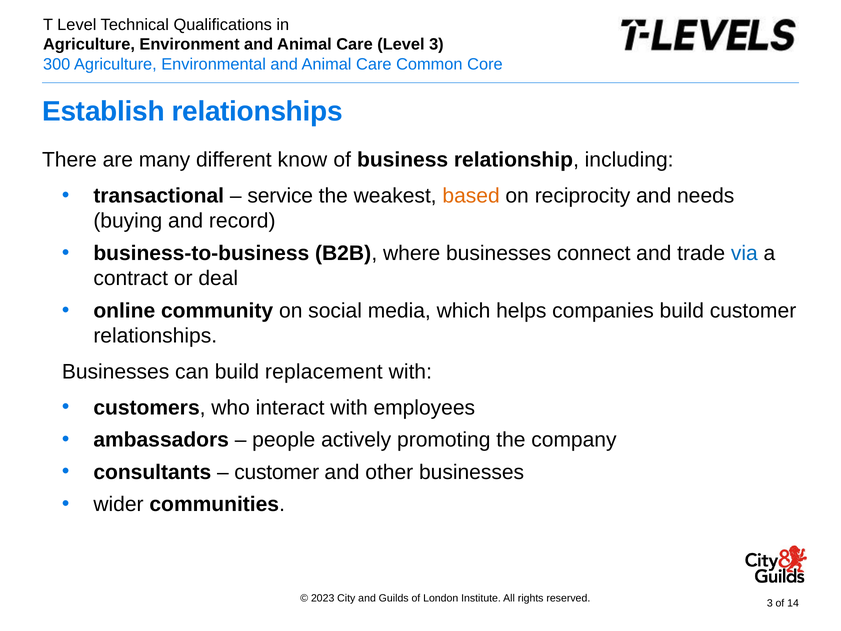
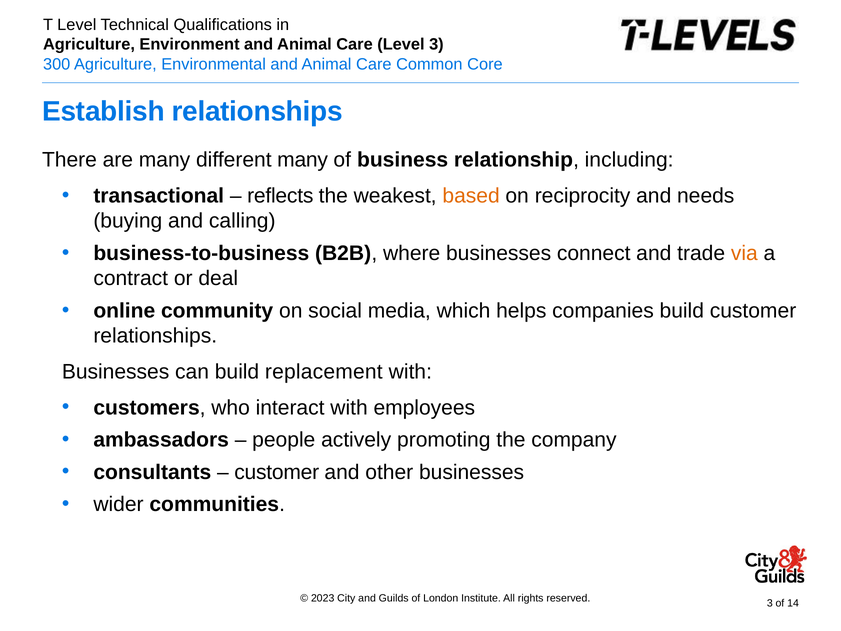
different know: know -> many (303, 160)
service: service -> reflects (280, 196)
record: record -> calling (242, 221)
via colour: blue -> orange (744, 253)
